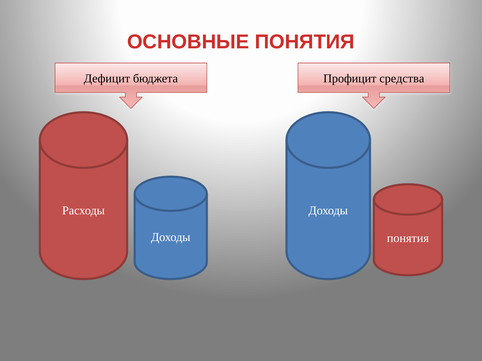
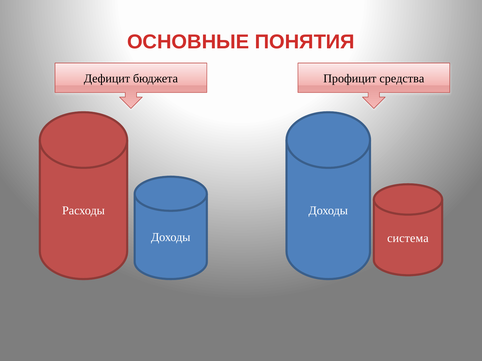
понятия: понятия -> система (408, 239)
